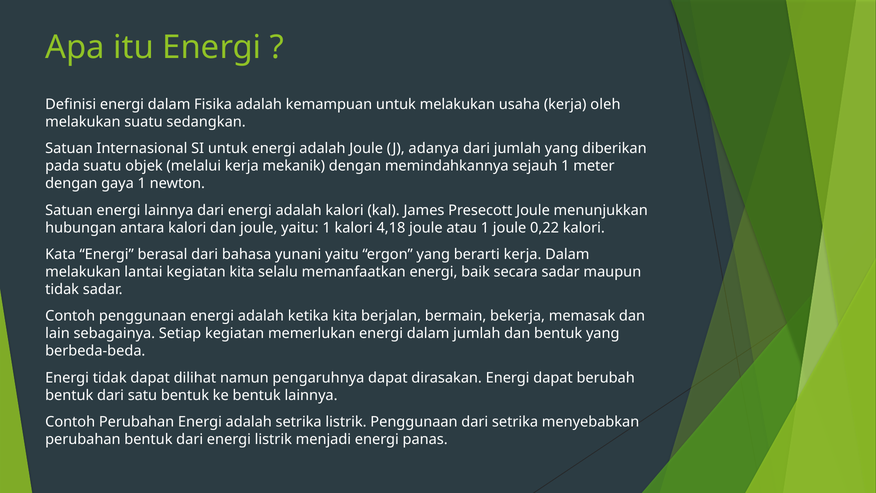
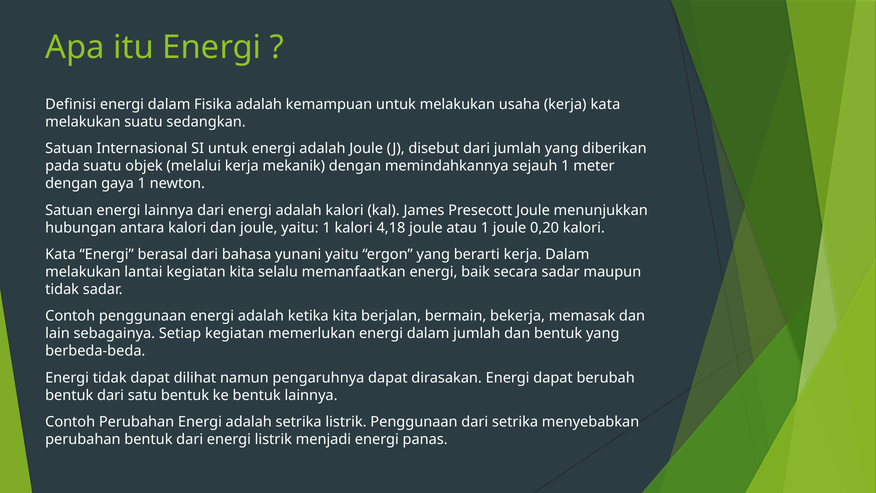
kerja oleh: oleh -> kata (605, 104)
adanya: adanya -> disebut (434, 148)
0,22: 0,22 -> 0,20 (545, 228)
